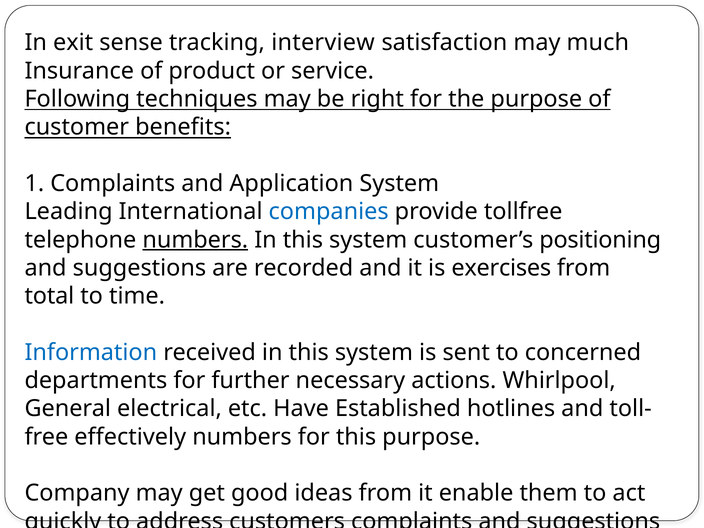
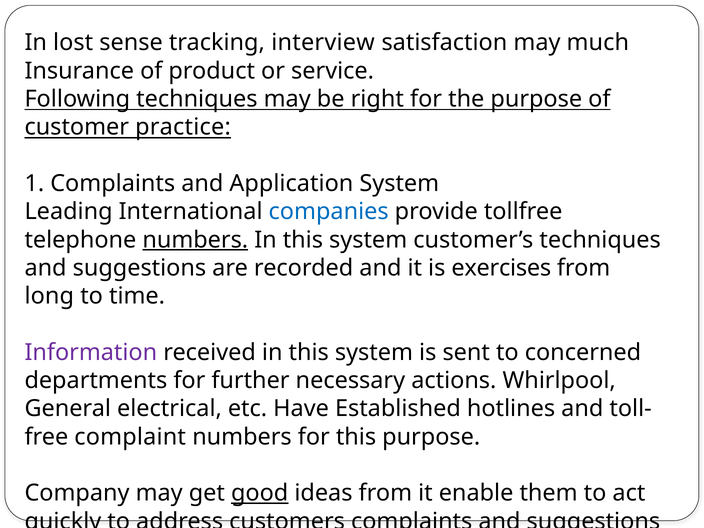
exit: exit -> lost (73, 43)
benefits: benefits -> practice (183, 127)
customer’s positioning: positioning -> techniques (600, 240)
total: total -> long (49, 296)
Information colour: blue -> purple (91, 352)
effectively: effectively -> complaint (130, 437)
good underline: none -> present (260, 493)
